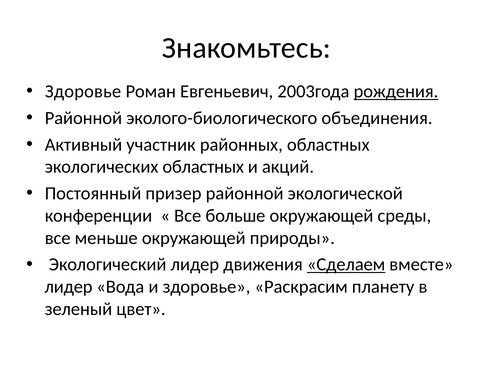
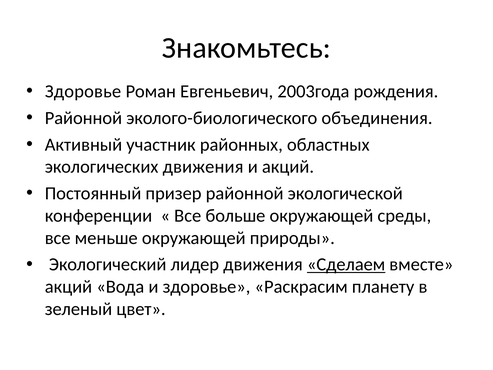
рождения underline: present -> none (396, 91)
экологических областных: областных -> движения (203, 167)
лидер: лидер -> акций (68, 287)
